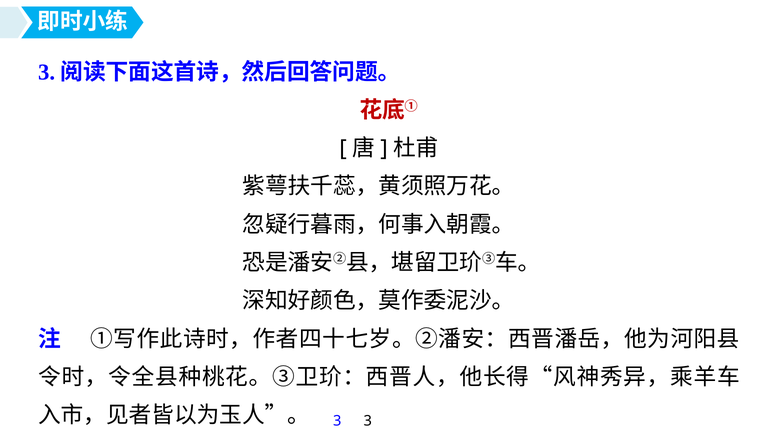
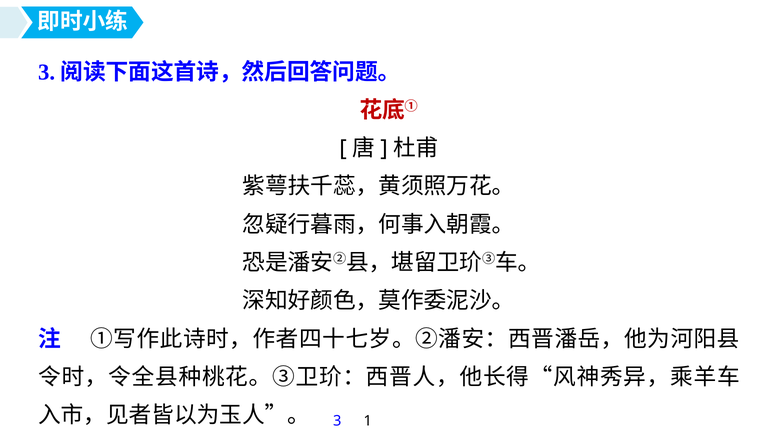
3 3: 3 -> 1 (368, 421)
